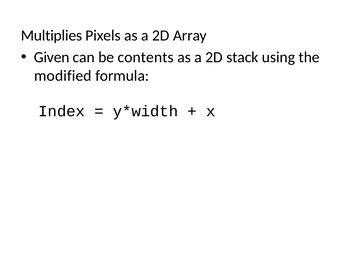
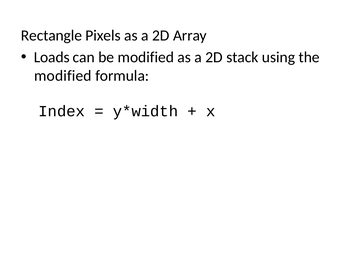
Multiplies: Multiplies -> Rectangle (51, 35)
Given: Given -> Loads (52, 57)
be contents: contents -> modified (146, 57)
